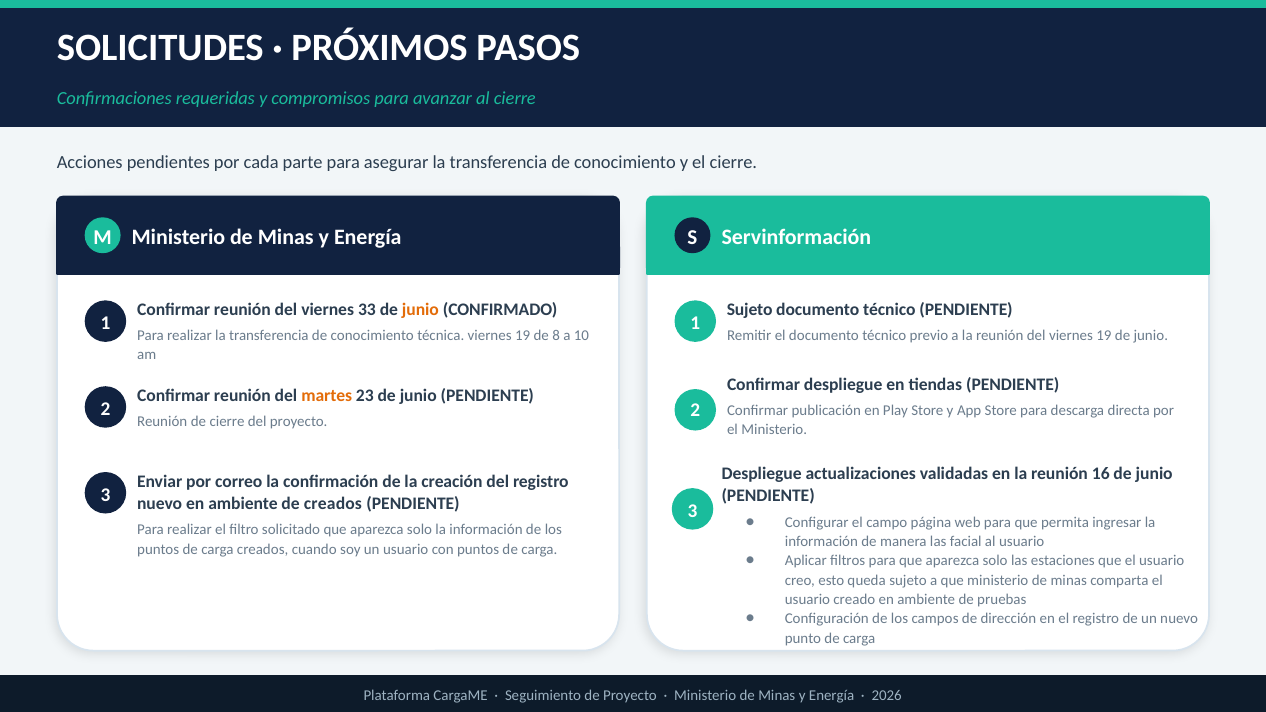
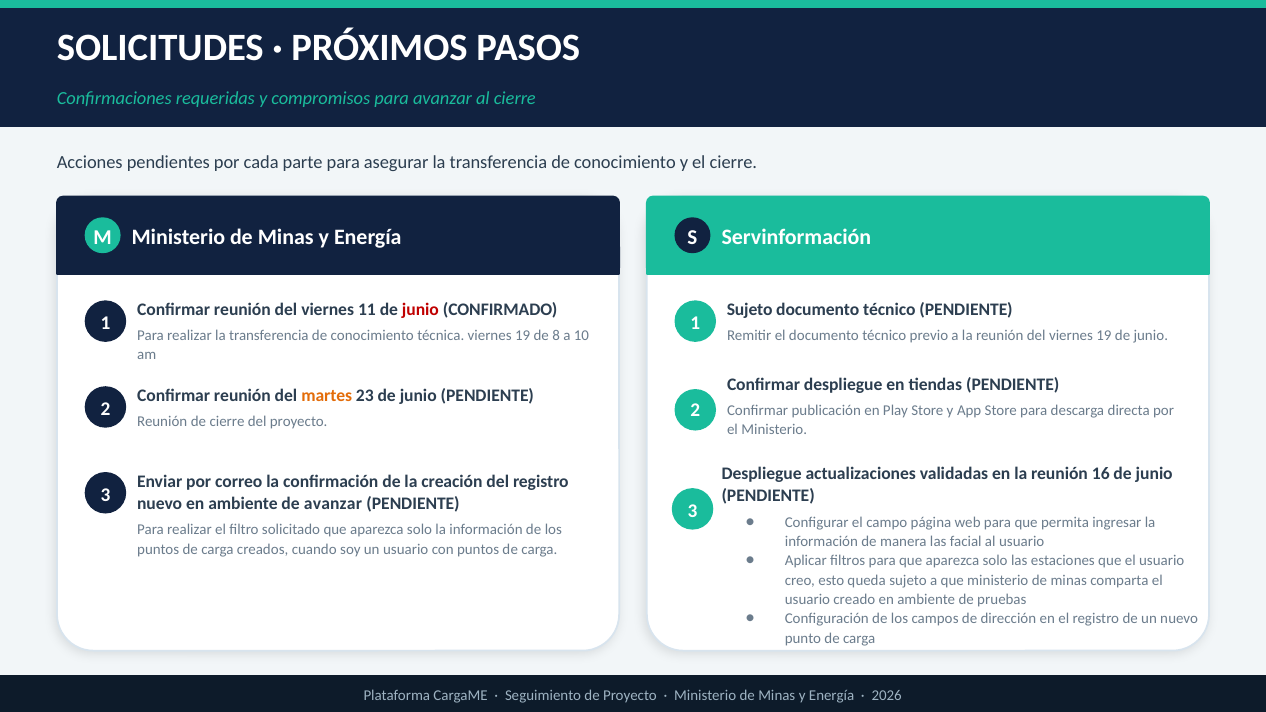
33: 33 -> 11 (367, 310)
junio colour: orange -> red (420, 310)
de creados: creados -> avanzar (333, 504)
